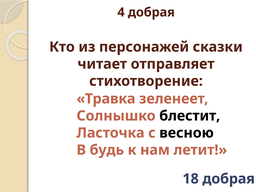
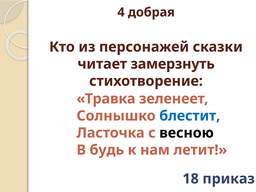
отправляет: отправляет -> замерзнуть (173, 64)
блестит colour: black -> blue (190, 116)
18 добрая: добрая -> приказ (229, 179)
